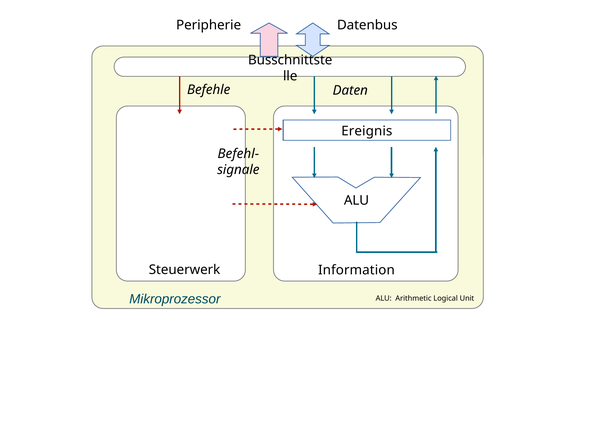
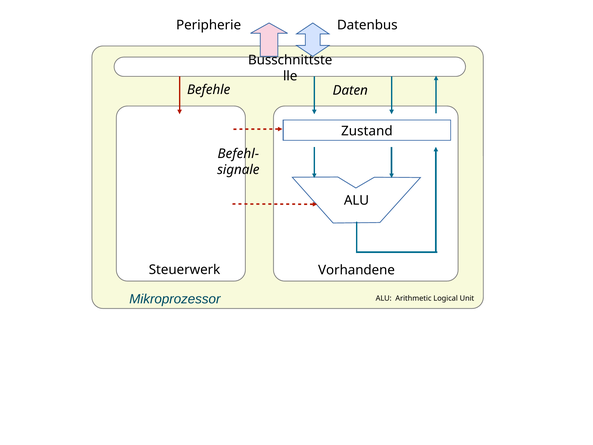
Ereignis: Ereignis -> Zustand (367, 131)
Information: Information -> Vorhandene (357, 270)
